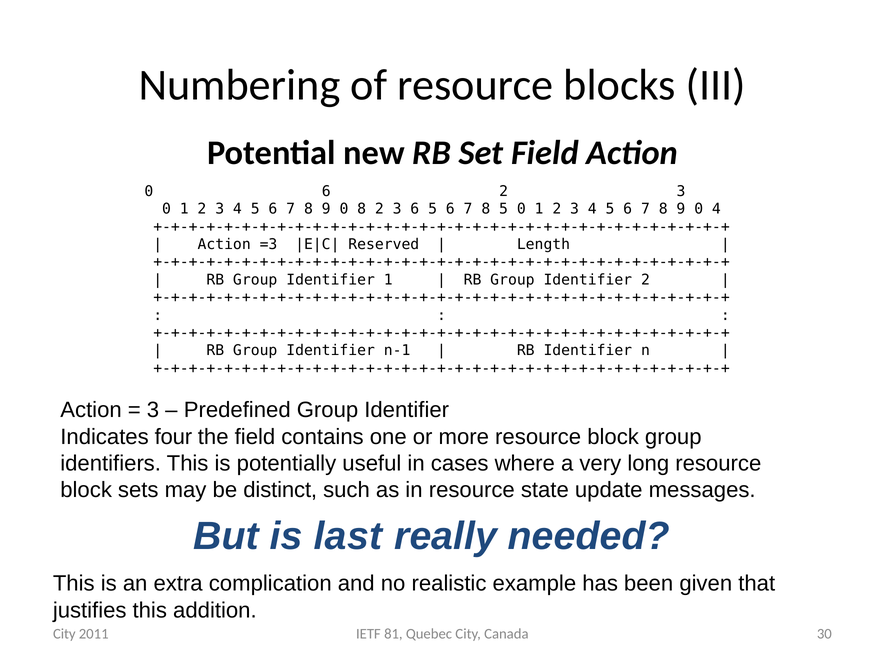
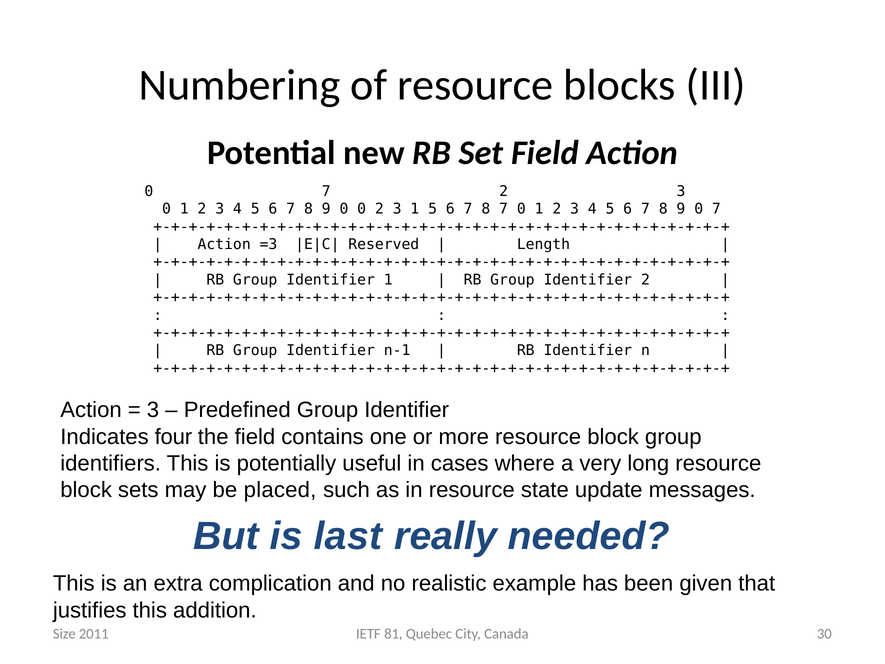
6: 6 -> 7 (326, 191)
0 8: 8 -> 0 (362, 209)
3 6: 6 -> 1 (415, 209)
8 5: 5 -> 7 (504, 209)
9 0 4: 4 -> 7 (716, 209)
distinct: distinct -> placed (280, 490)
City: City -> Size (64, 634)
